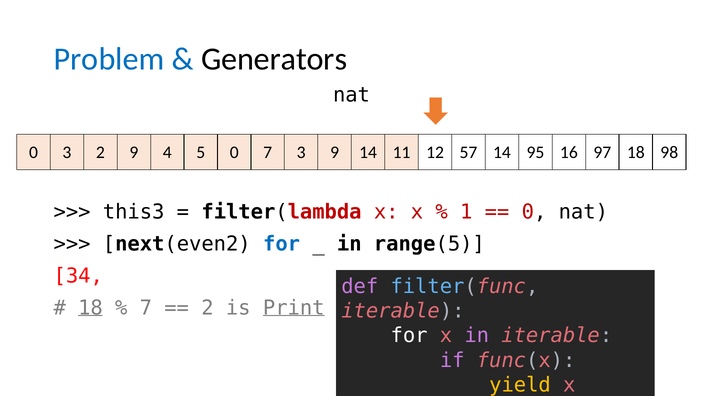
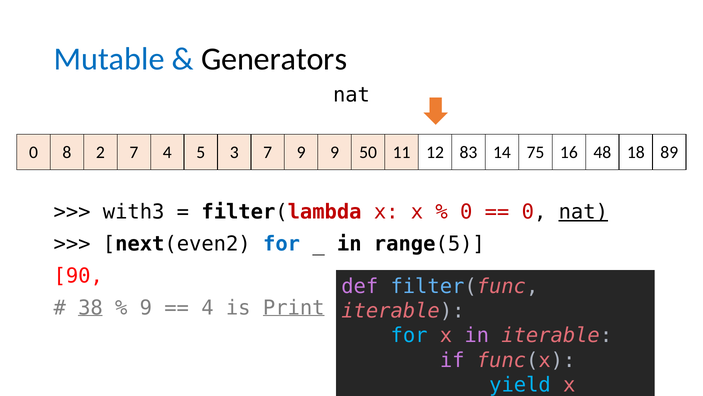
Problem: Problem -> Mutable (109, 59)
0 3: 3 -> 8 (67, 152)
2 9: 9 -> 7 (134, 152)
5 0: 0 -> 3 (234, 152)
7 3: 3 -> 9 (301, 152)
9 14: 14 -> 50 (368, 152)
57: 57 -> 83 (468, 152)
95: 95 -> 75 (535, 152)
97: 97 -> 48 (602, 152)
98: 98 -> 89 (669, 152)
this3: this3 -> with3 (134, 212)
1: 1 -> 0 (466, 212)
nat underline: none -> present (583, 212)
34: 34 -> 90 (78, 276)
18: 18 -> 38 (91, 308)
7: 7 -> 9 (146, 308)
2: 2 -> 4 (207, 308)
for colour: white -> light blue (409, 335)
yield colour: yellow -> light blue (520, 384)
